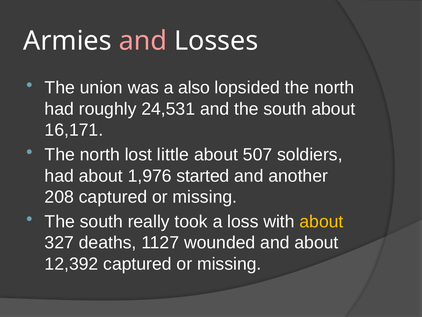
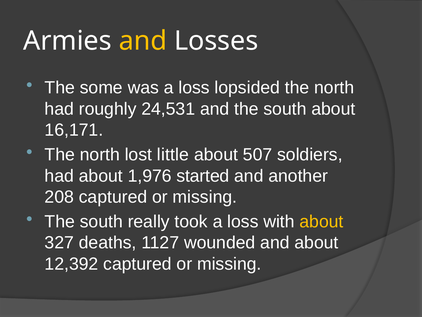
and colour: pink -> yellow (143, 41)
union: union -> some (101, 88)
was a also: also -> loss (194, 88)
